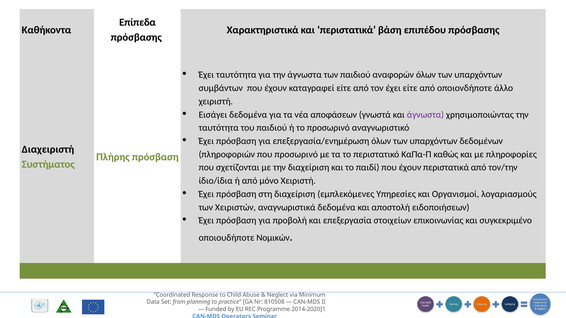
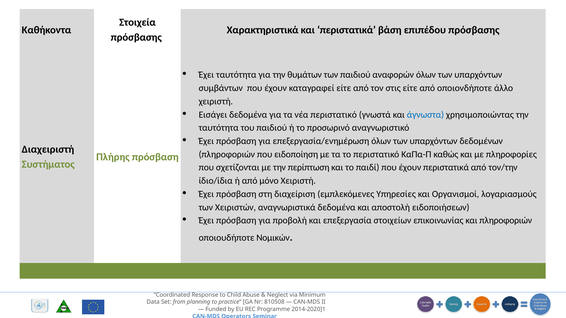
Επίπεδα: Επίπεδα -> Στοιχεία (137, 22)
την άγνωστα: άγνωστα -> θυμάτων (305, 75)
τον έχει: έχει -> στις (393, 88)
νέα αποφάσεων: αποφάσεων -> περιστατικό (334, 115)
άγνωστα colour: purple -> blue (425, 115)
που προσωρινό: προσωρινό -> ειδοποίηση (296, 154)
την διαχείριση: διαχείριση -> περίπτωση (309, 168)
και συγκεκριμένο: συγκεκριμένο -> πληροφοριών (506, 221)
